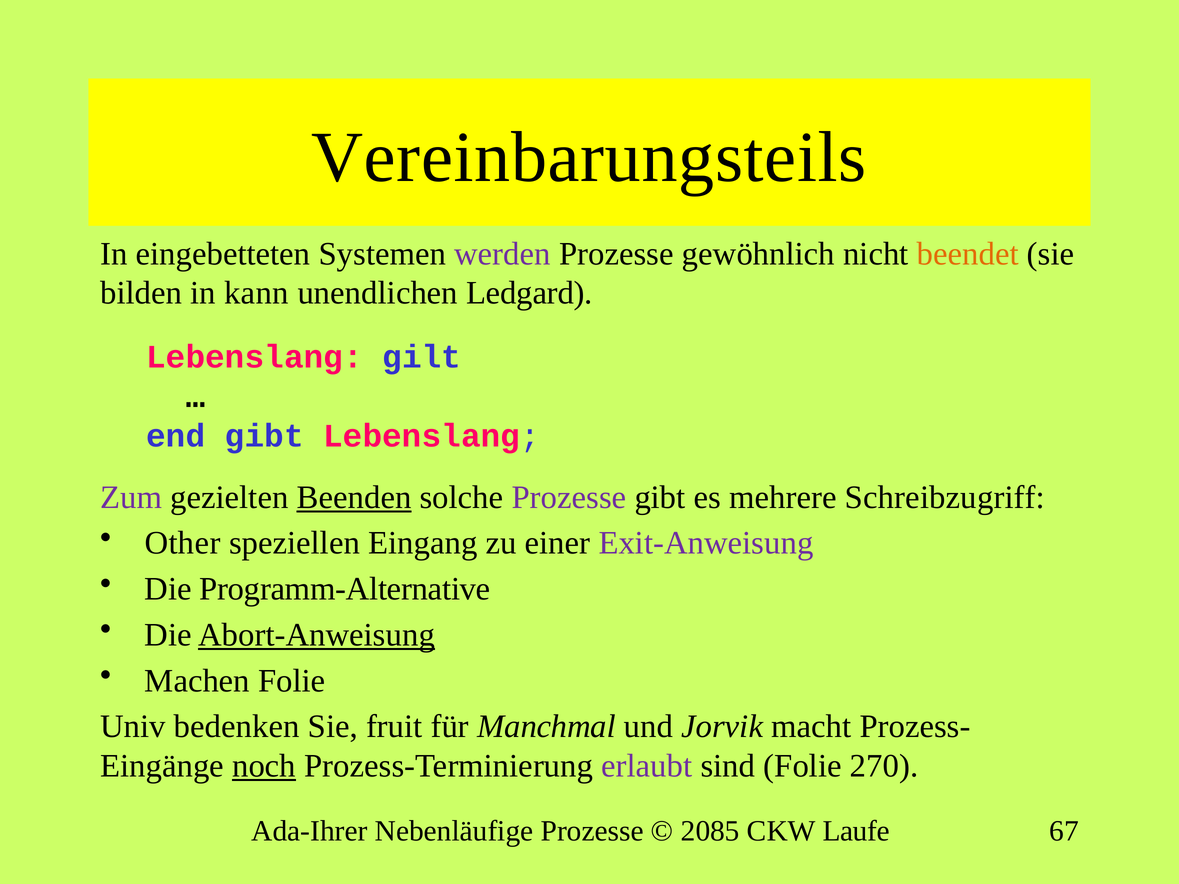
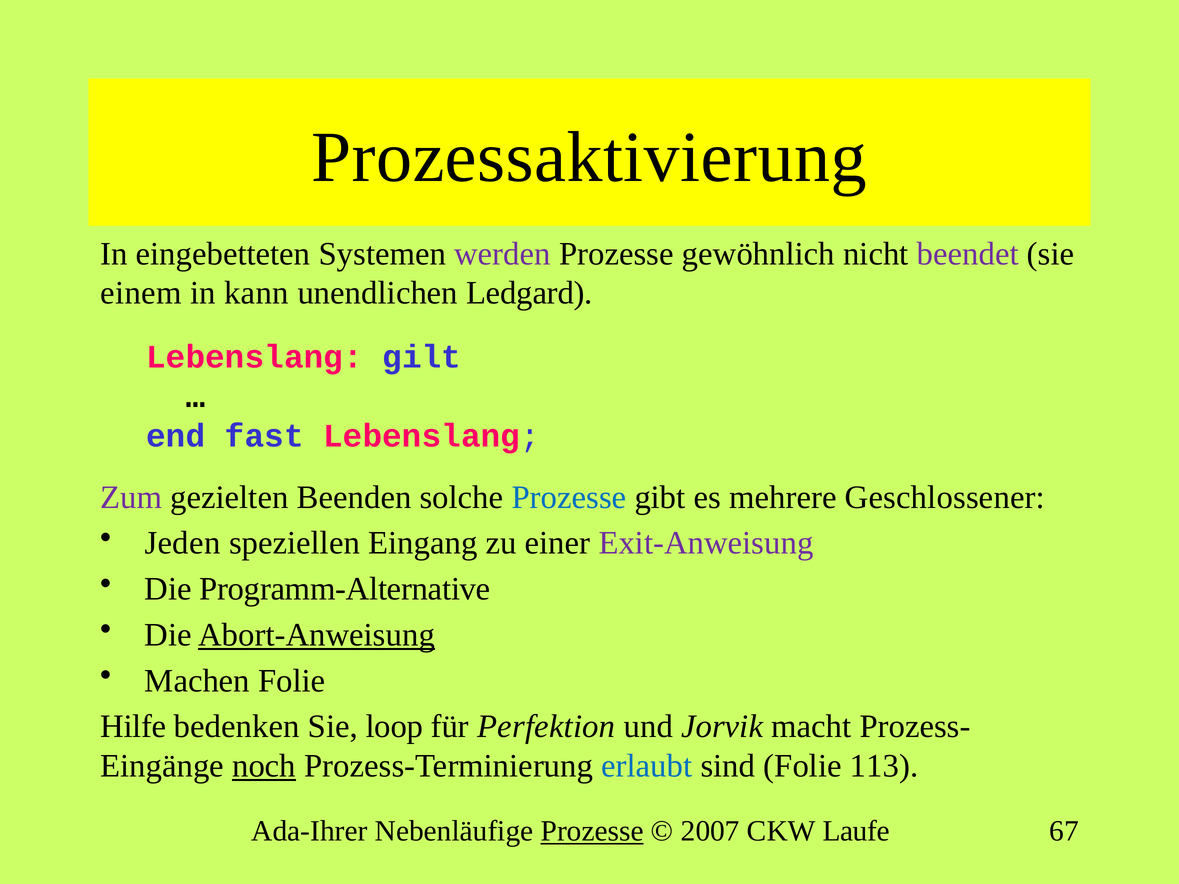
Vereinbarungsteils: Vereinbarungsteils -> Prozessaktivierung (589, 157)
beendet colour: orange -> purple (968, 254)
bilden: bilden -> einem (141, 293)
end gibt: gibt -> fast (264, 436)
Beenden underline: present -> none (354, 497)
Prozesse colour: purple -> blue (569, 497)
Schreibzugriff: Schreibzugriff -> Geschlossener (945, 497)
Other: Other -> Jeden (182, 543)
Univ: Univ -> Hilfe (133, 727)
fruit: fruit -> loop (394, 727)
Manchmal: Manchmal -> Perfektion (546, 727)
erlaubt colour: purple -> blue (647, 766)
270: 270 -> 113 (884, 766)
Prozesse underline: none -> present (592, 831)
2085: 2085 -> 2007 (710, 831)
